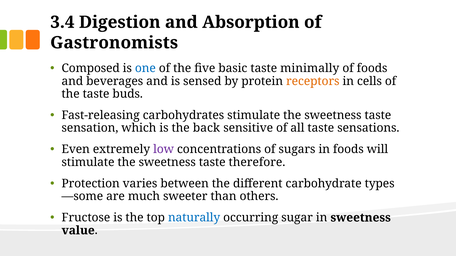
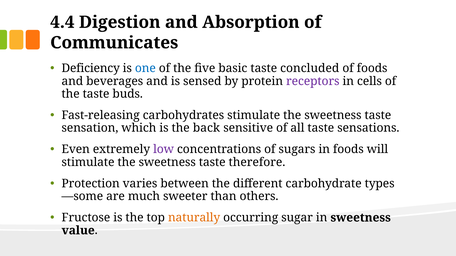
3.4: 3.4 -> 4.4 (62, 22)
Gastronomists: Gastronomists -> Communicates (114, 43)
Composed: Composed -> Deficiency (91, 68)
minimally: minimally -> concluded (310, 68)
receptors colour: orange -> purple (313, 81)
naturally colour: blue -> orange (194, 218)
